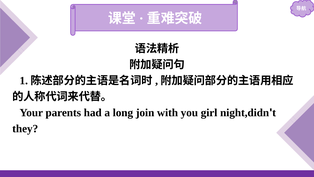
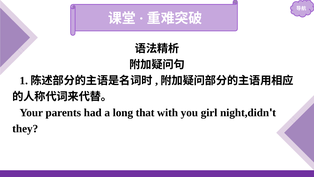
join: join -> that (145, 112)
